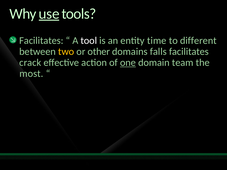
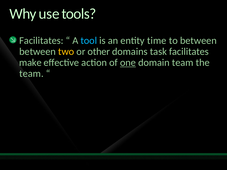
use underline: present -> none (49, 14)
tool colour: white -> light blue (89, 41)
to different: different -> between (198, 41)
falls: falls -> task (158, 52)
crack: crack -> make (30, 63)
most: most -> team (31, 74)
